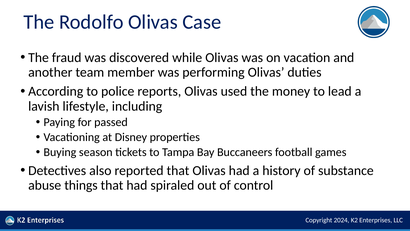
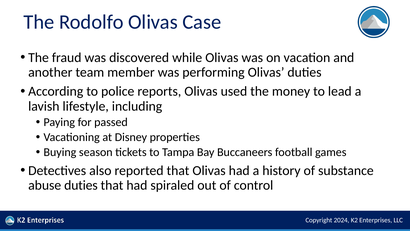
abuse things: things -> duties (81, 185)
